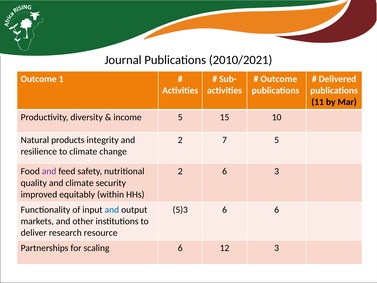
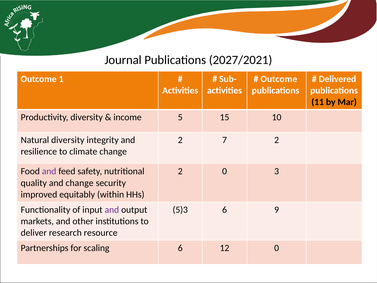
2010/2021: 2010/2021 -> 2027/2021 (241, 60)
Natural products: products -> diversity (68, 140)
7 5: 5 -> 2 (277, 140)
2 6: 6 -> 0 (225, 171)
and climate: climate -> change (80, 183)
and colour: blue -> purple (112, 210)
6 6: 6 -> 9 (277, 210)
12 3: 3 -> 0 (277, 248)
